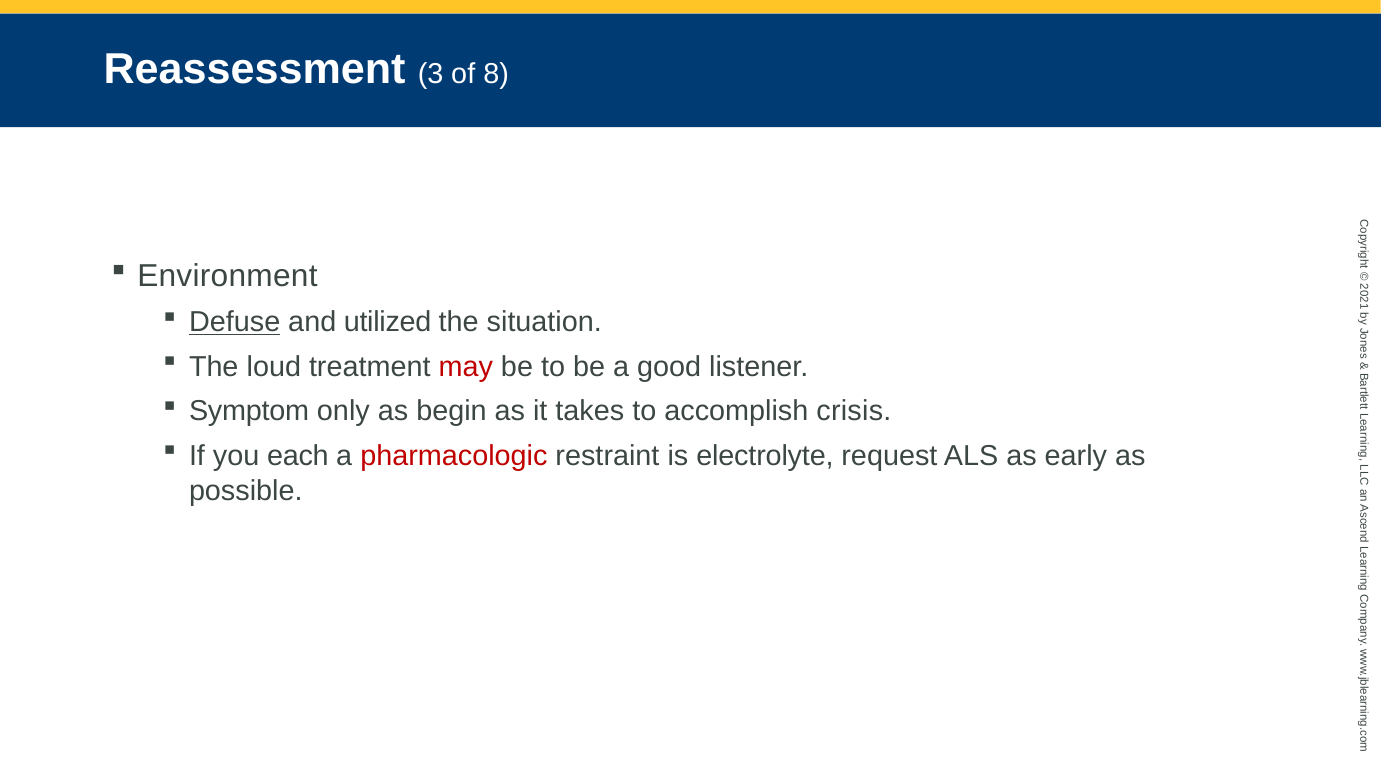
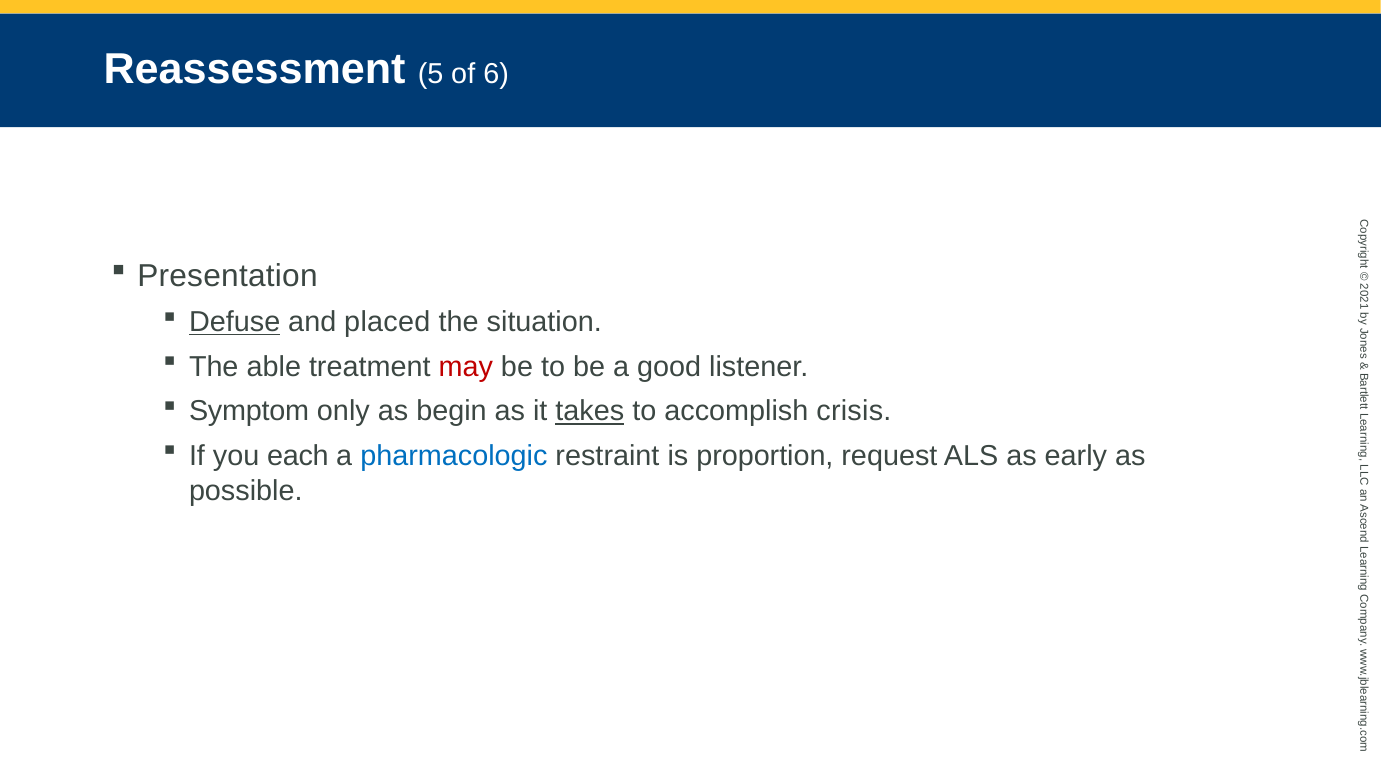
3: 3 -> 5 (431, 74)
8: 8 -> 6 (496, 74)
Environment: Environment -> Presentation (227, 276)
utilized: utilized -> placed (387, 322)
loud: loud -> able (274, 367)
takes underline: none -> present (590, 411)
pharmacologic colour: red -> blue (454, 456)
electrolyte: electrolyte -> proportion (765, 456)
